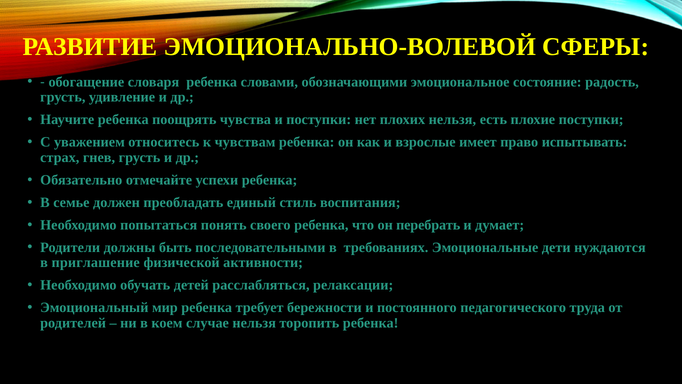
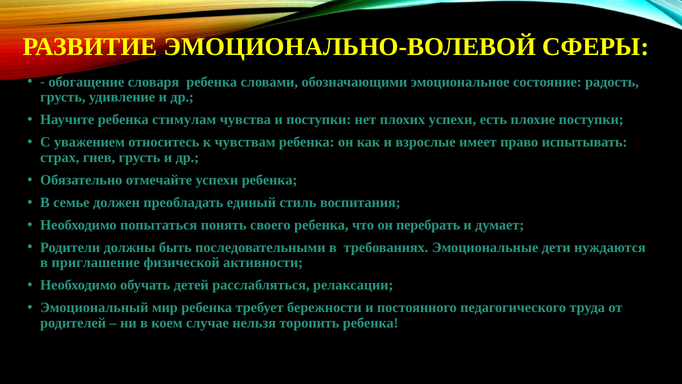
поощрять: поощрять -> стимулам (184, 120)
плохих нельзя: нельзя -> успехи (452, 120)
